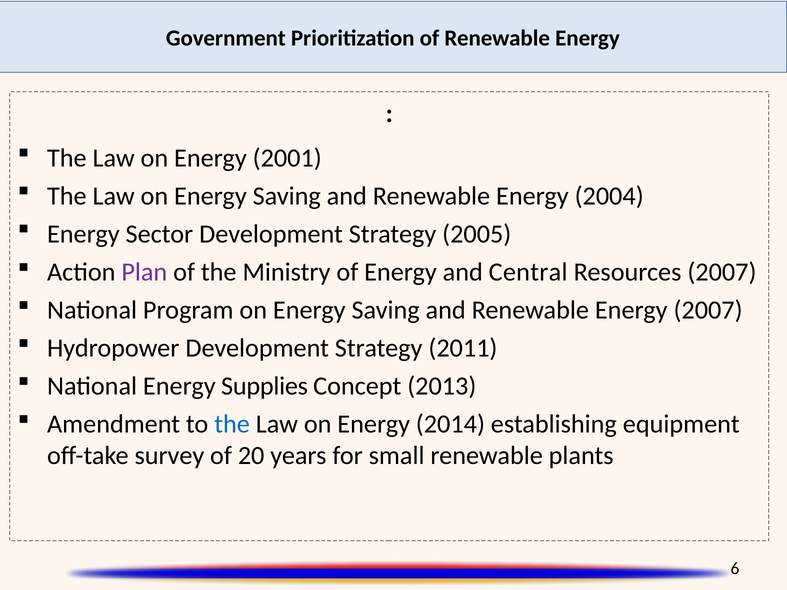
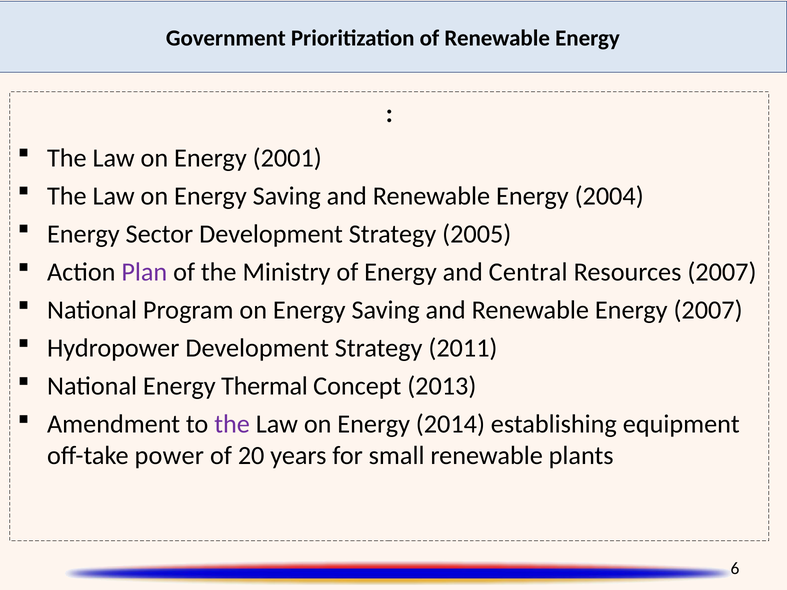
Supplies: Supplies -> Thermal (265, 386)
the colour: blue -> purple (232, 424)
survey: survey -> power (169, 456)
